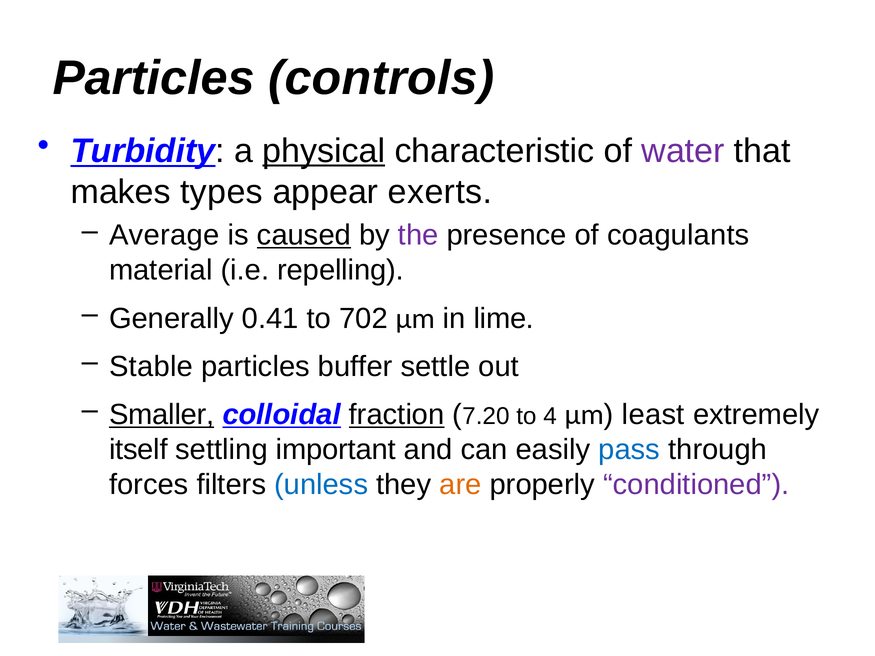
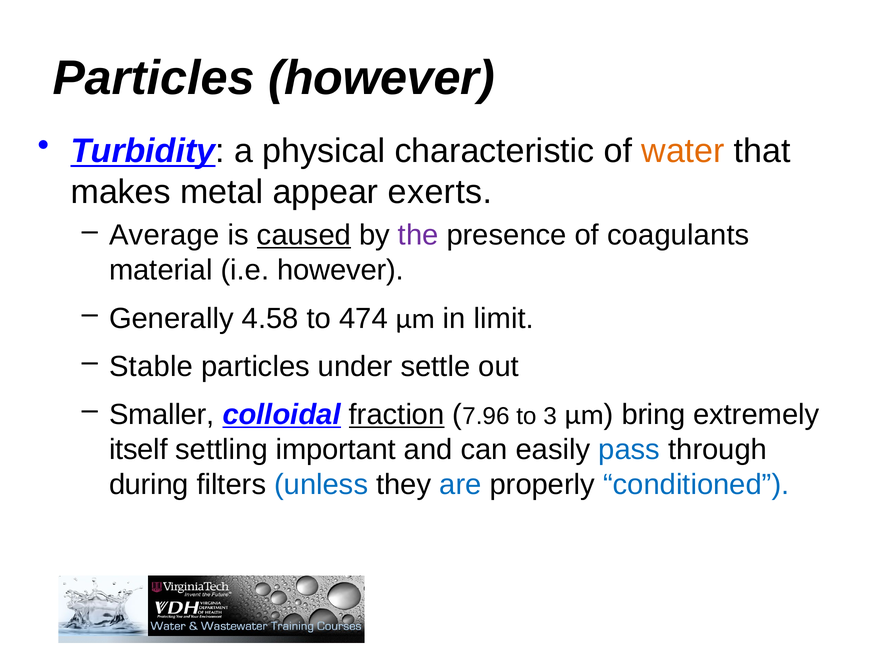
Particles controls: controls -> however (382, 78)
physical underline: present -> none (324, 151)
water colour: purple -> orange (683, 151)
types: types -> metal (222, 192)
i.e repelling: repelling -> however (341, 270)
0.41: 0.41 -> 4.58 (270, 319)
702: 702 -> 474 (363, 319)
lime: lime -> limit (504, 319)
buffer: buffer -> under (355, 367)
Smaller underline: present -> none (162, 415)
7.20: 7.20 -> 7.96 (486, 416)
4: 4 -> 3 (550, 416)
least: least -> bring (653, 415)
forces: forces -> during (149, 485)
are colour: orange -> blue (460, 485)
conditioned colour: purple -> blue (696, 485)
